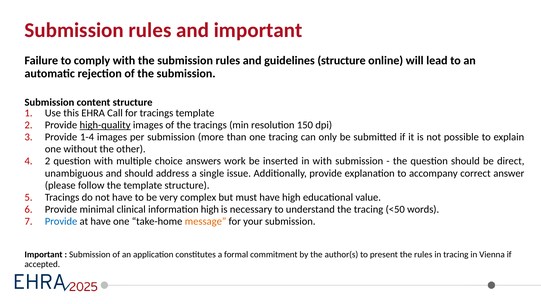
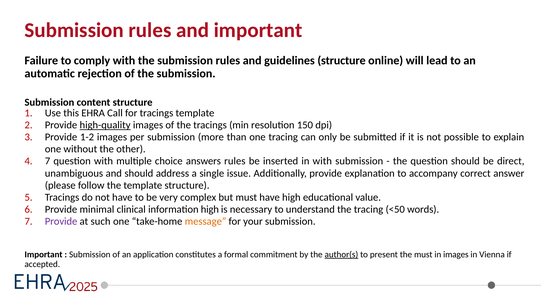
1-4: 1-4 -> 1-2 (87, 137)
2: 2 -> 7 (48, 161)
answers work: work -> rules (235, 161)
Provide colour: blue -> purple (61, 222)
at have: have -> such (101, 222)
author(s underline: none -> present (341, 255)
the rules: rules -> must (423, 255)
in tracing: tracing -> images (456, 255)
